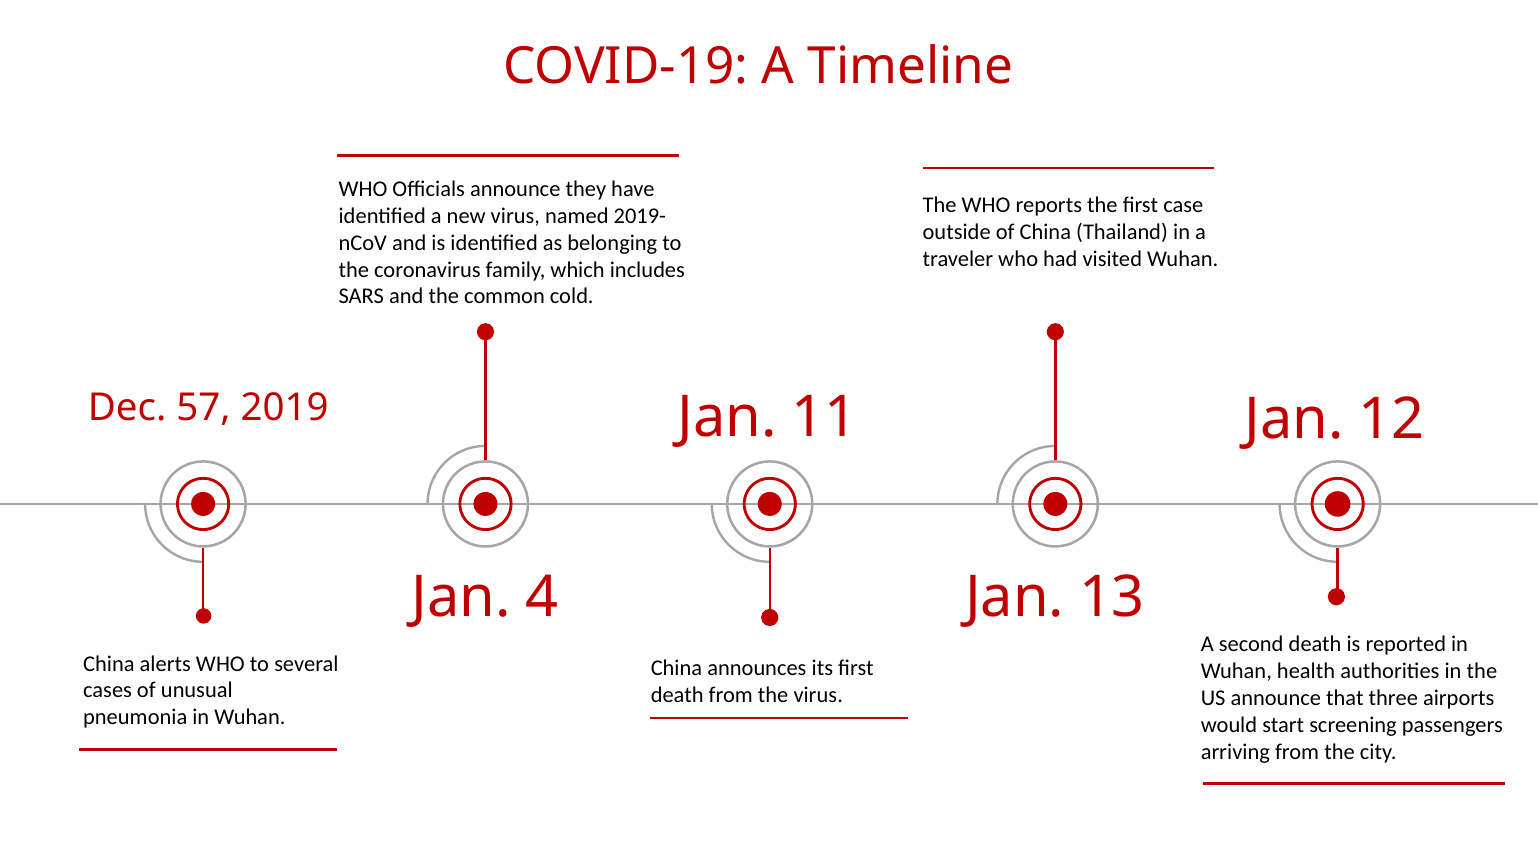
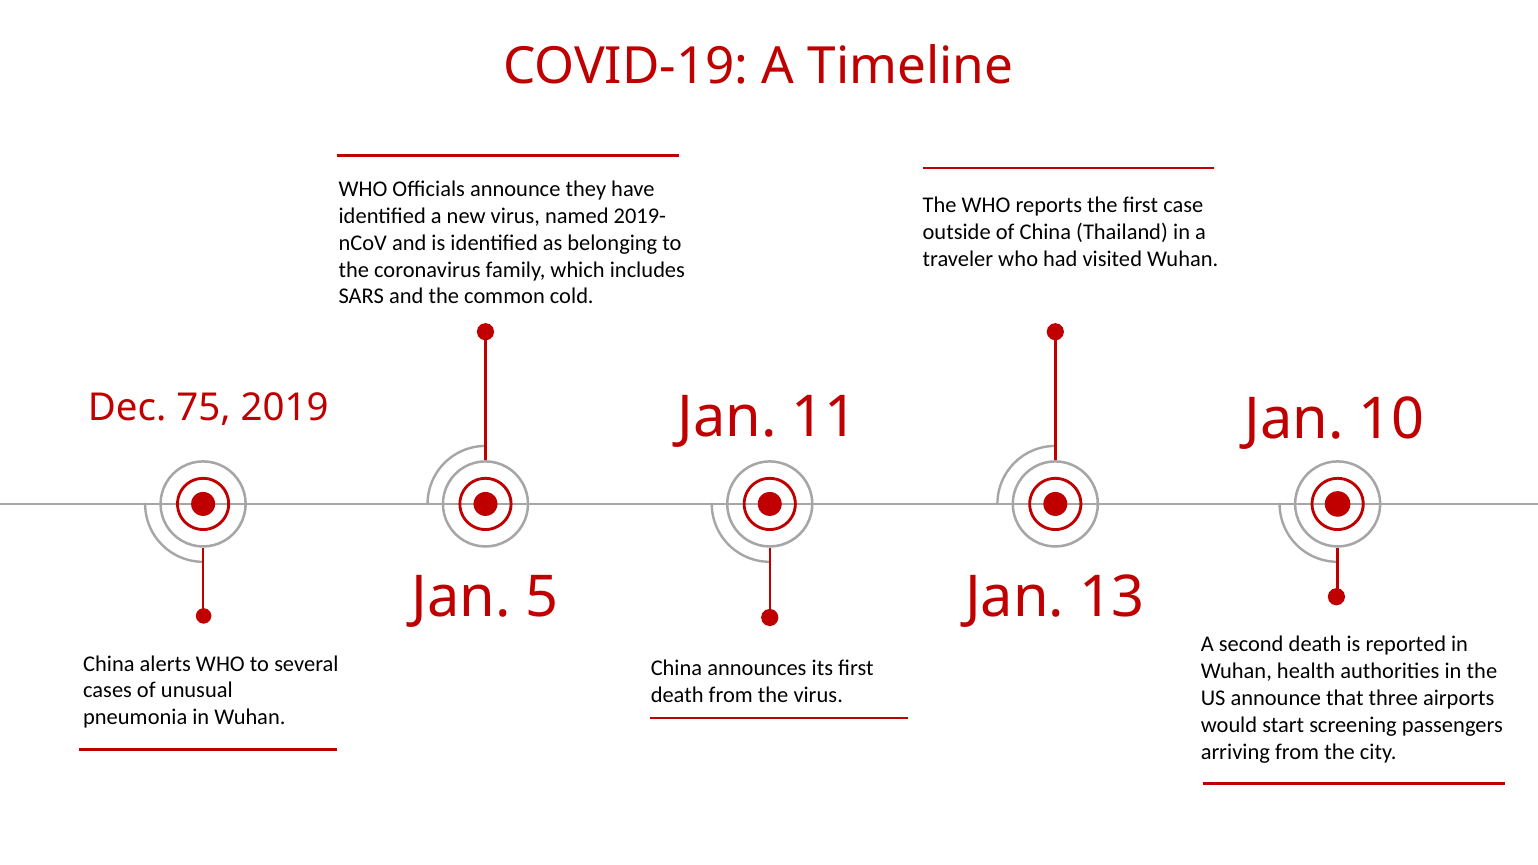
57: 57 -> 75 (203, 408)
12: 12 -> 10 (1392, 420)
4: 4 -> 5 (542, 597)
